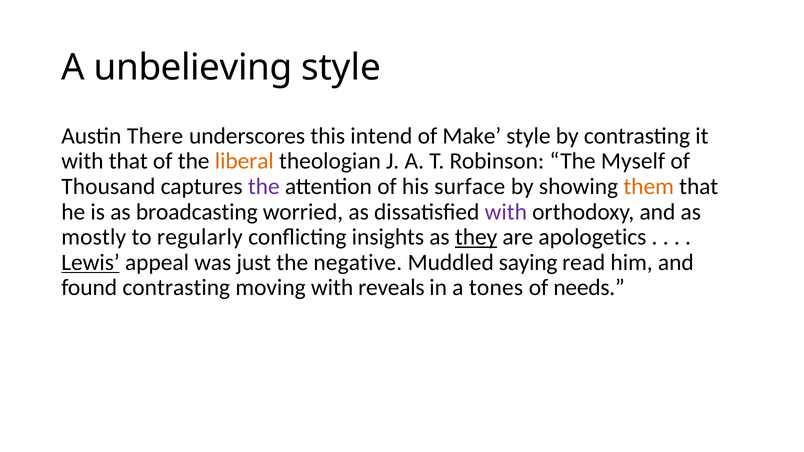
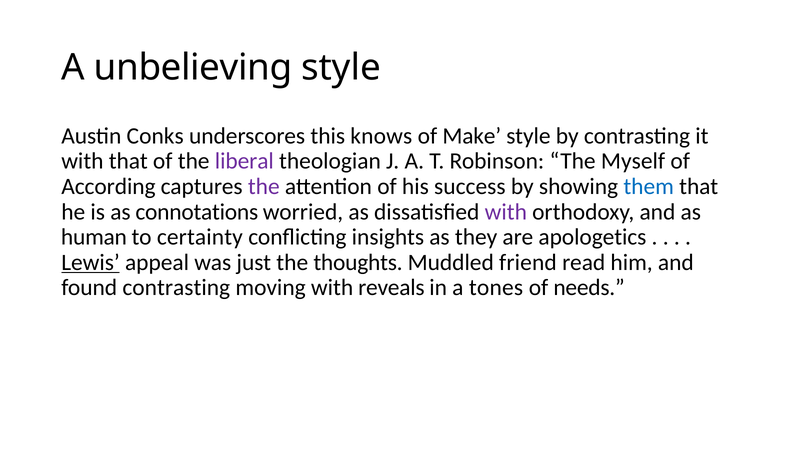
There: There -> Conks (155, 136)
intend: intend -> knows (381, 136)
liberal colour: orange -> purple (244, 161)
Thousand: Thousand -> According (108, 187)
surface: surface -> success (470, 187)
them colour: orange -> blue (649, 187)
broadcasting: broadcasting -> connotations (197, 212)
mostly: mostly -> human (94, 237)
regularly: regularly -> certainty (200, 237)
they underline: present -> none (476, 237)
negative: negative -> thoughts (358, 263)
saying: saying -> friend (528, 263)
